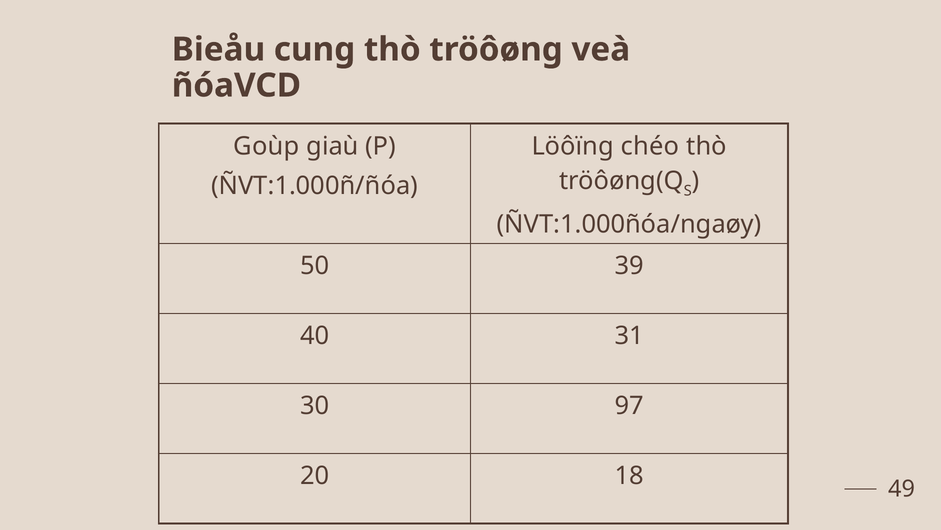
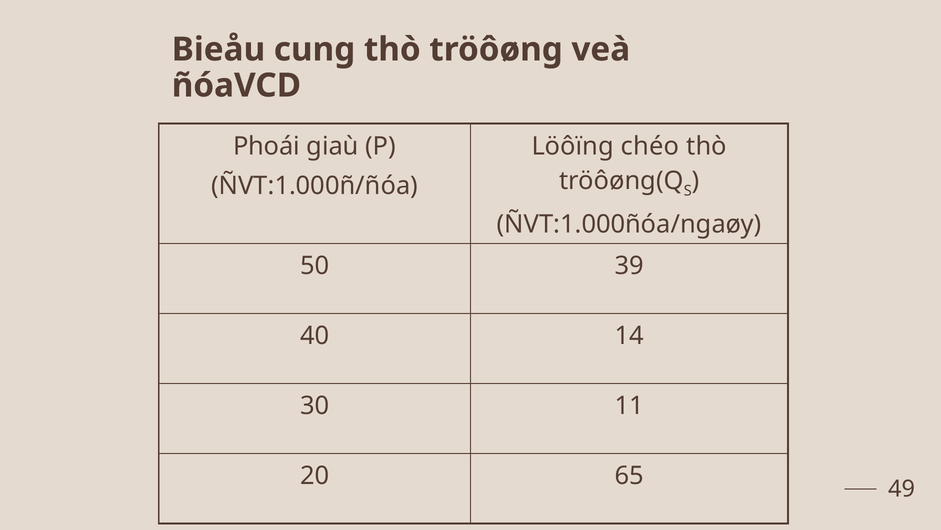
Goùp: Goùp -> Phoái (267, 146)
31: 31 -> 14 (629, 336)
97: 97 -> 11 (629, 406)
18: 18 -> 65 (629, 475)
